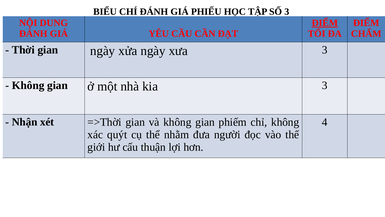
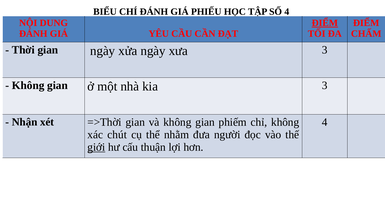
SỐ 3: 3 -> 4 (287, 12)
quýt: quýt -> chút (117, 134)
giới underline: none -> present (96, 147)
